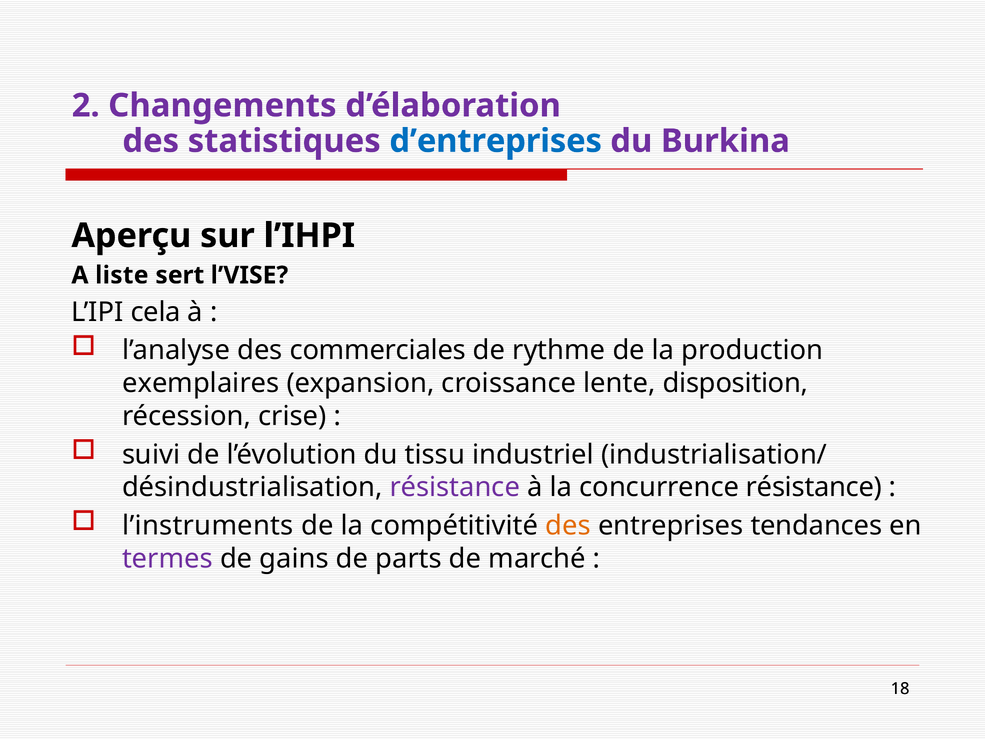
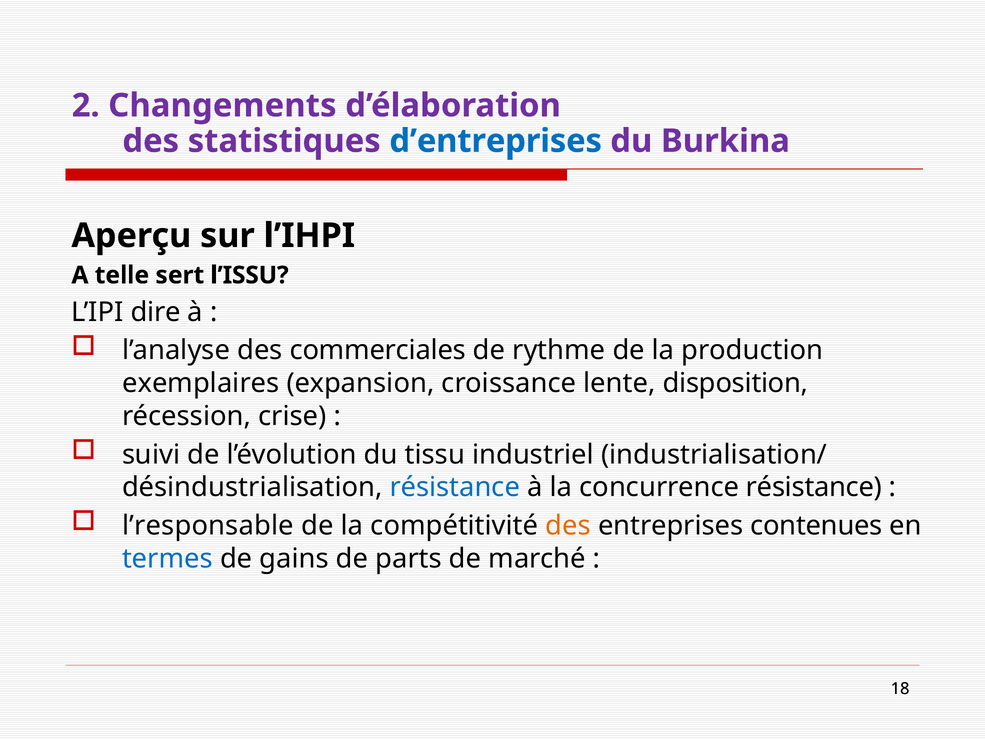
liste: liste -> telle (122, 275)
l’VISE: l’VISE -> l’ISSU (250, 275)
cela: cela -> dire (156, 312)
résistance colour: purple -> blue (455, 487)
l’instruments: l’instruments -> l’responsable (208, 526)
tendances: tendances -> contenues (816, 526)
termes colour: purple -> blue (167, 558)
